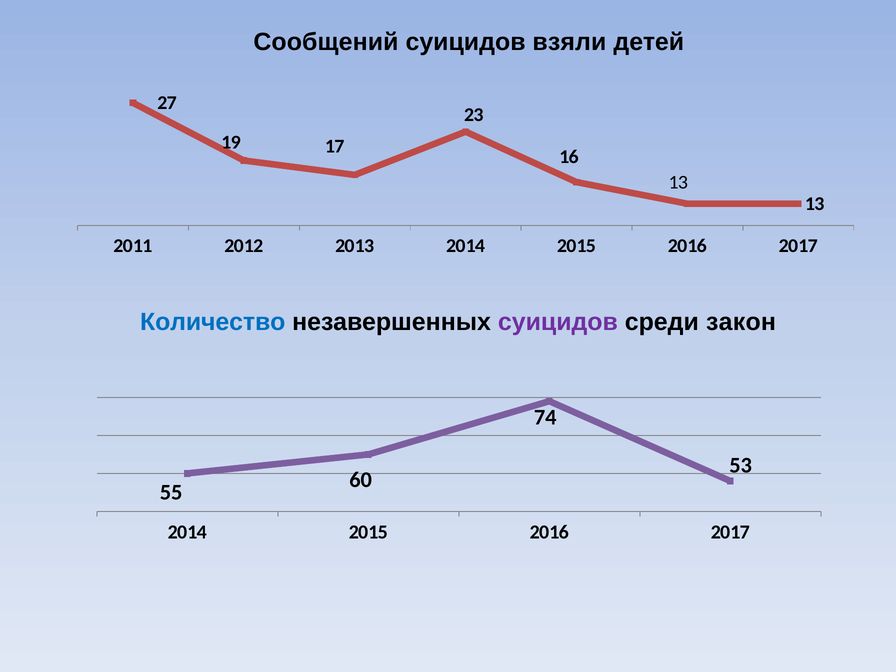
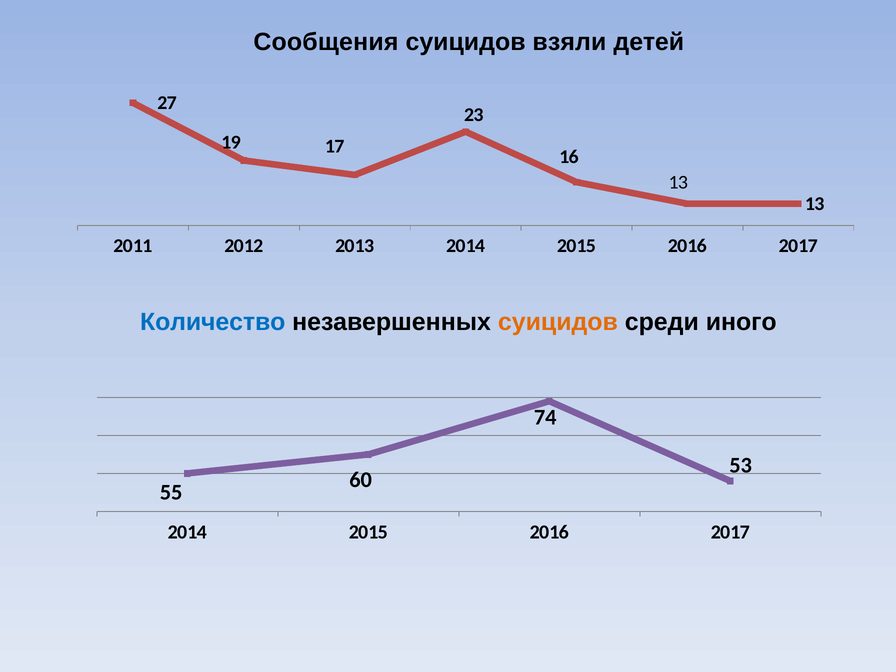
Сообщений: Сообщений -> Сообщения (326, 42)
суицидов colour: purple -> orange (558, 322)
закон: закон -> иного (741, 322)
